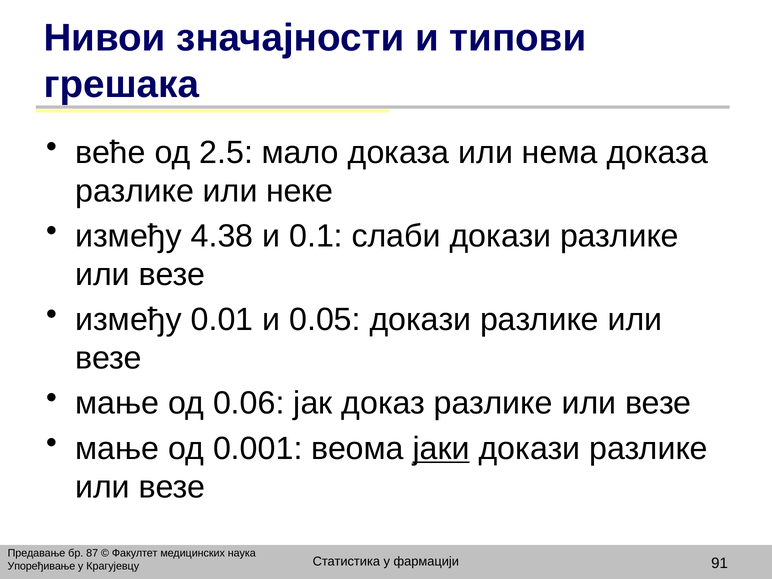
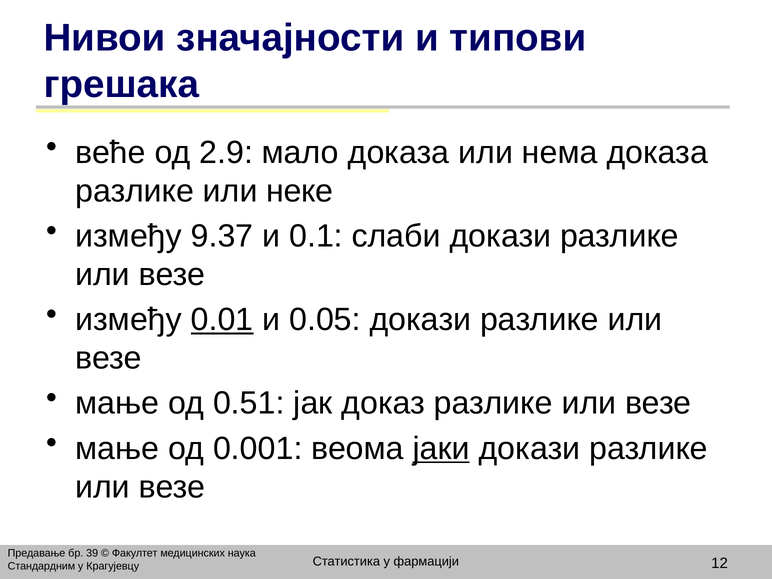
2.5: 2.5 -> 2.9 (226, 152)
4.38: 4.38 -> 9.37 (222, 236)
0.01 underline: none -> present (222, 320)
0.06: 0.06 -> 0.51 (249, 403)
87: 87 -> 39 (92, 553)
91: 91 -> 12 (720, 563)
Упоређивање: Упоређивање -> Стандардним (41, 566)
